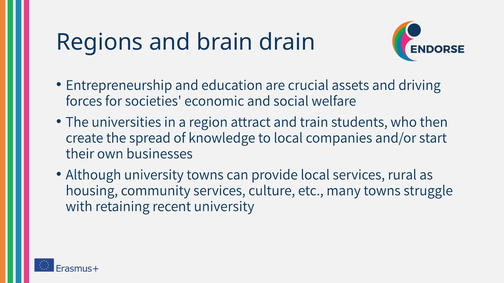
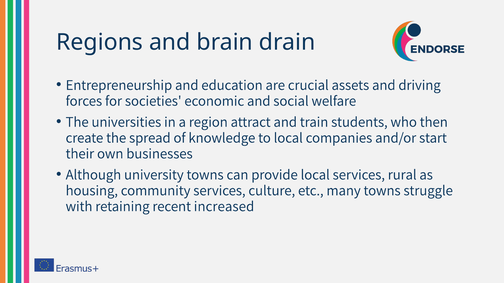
recent university: university -> increased (224, 207)
